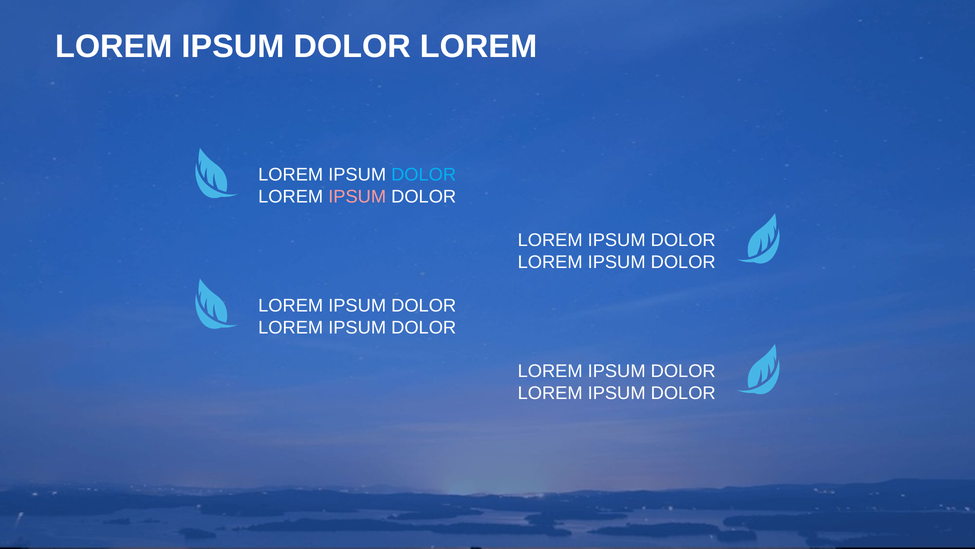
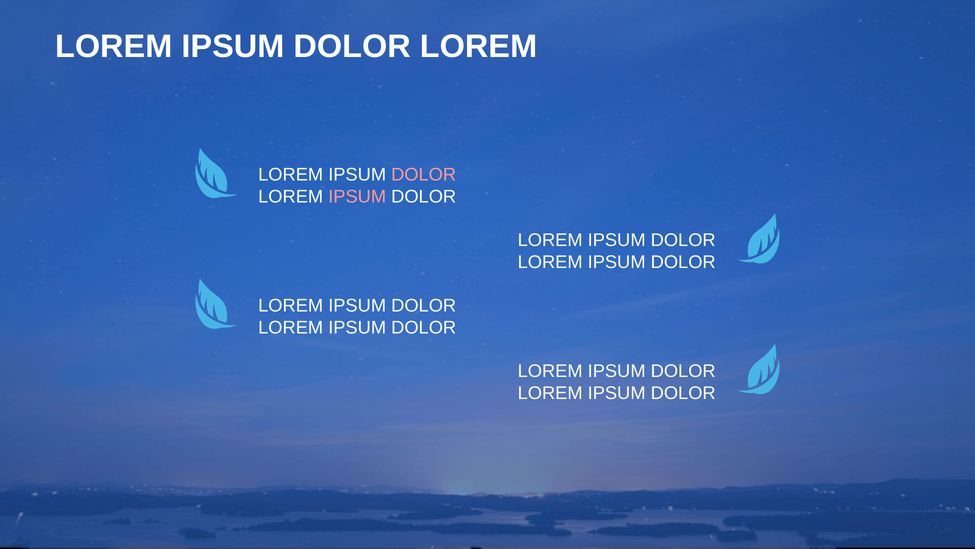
DOLOR colour: light blue -> pink (424, 175)
